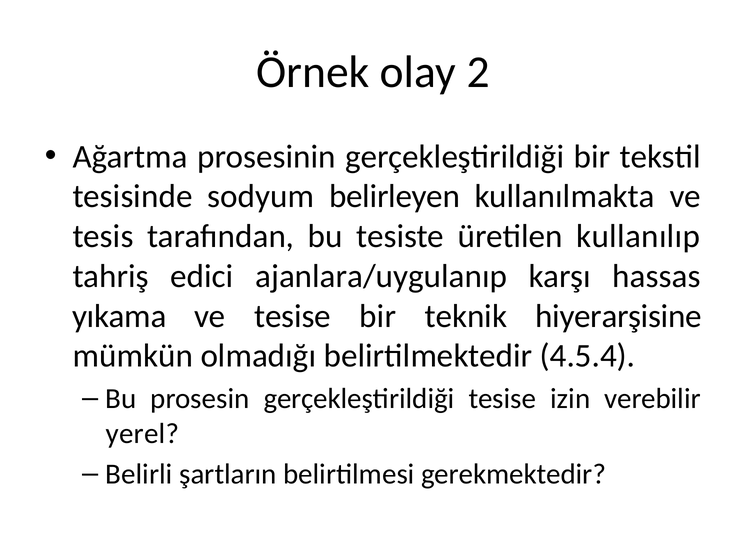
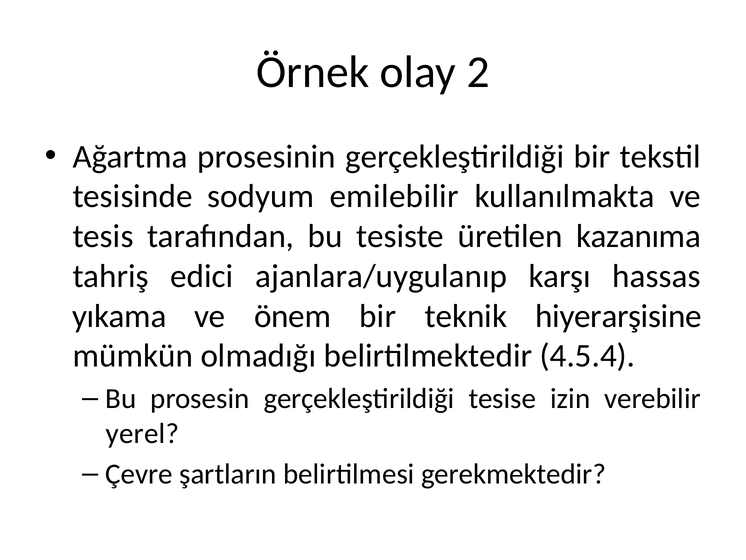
belirleyen: belirleyen -> emilebilir (394, 196)
kullanılıp: kullanılıp -> kazanıma (639, 236)
ve tesise: tesise -> önem (293, 316)
Belirli: Belirli -> Çevre (139, 474)
